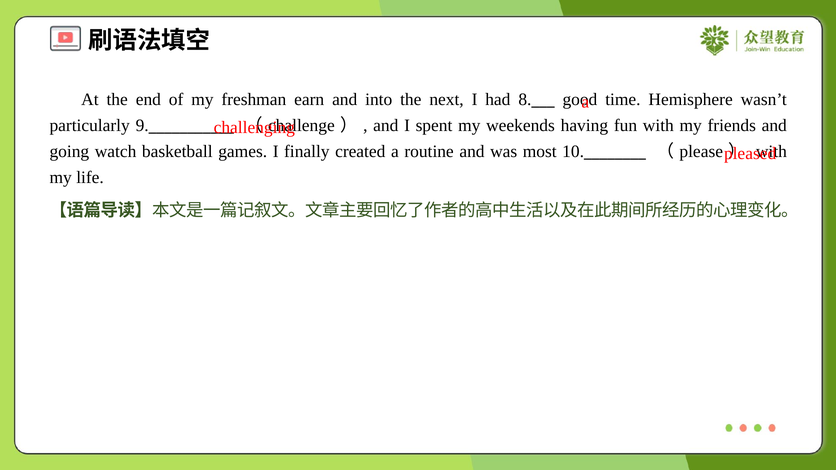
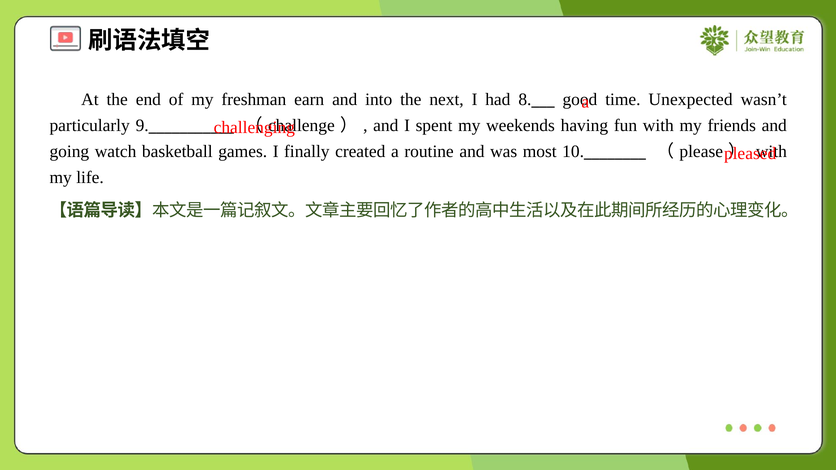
Hemisphere: Hemisphere -> Unexpected (691, 99)
